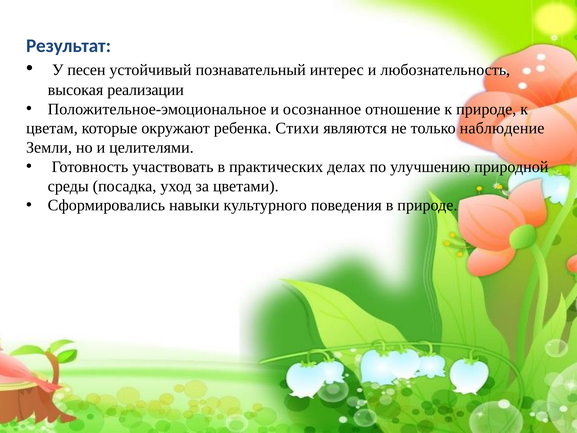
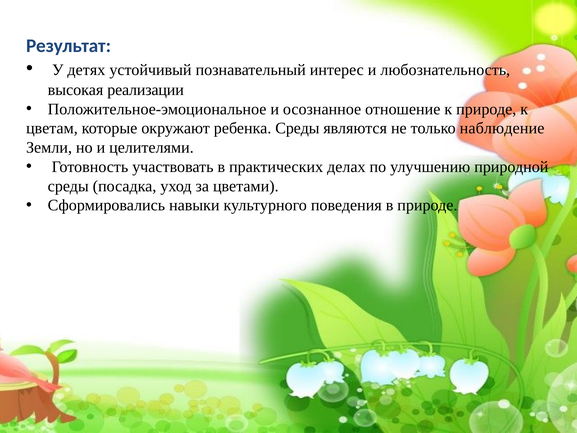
песен: песен -> детях (86, 70)
ребенка Стихи: Стихи -> Среды (297, 128)
